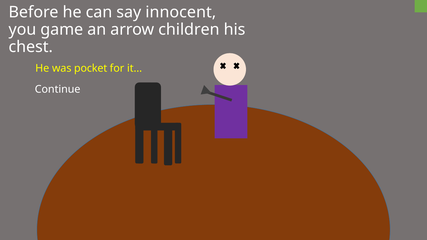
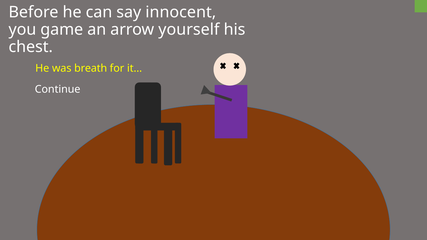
children: children -> yourself (189, 30)
pocket: pocket -> breath (91, 68)
